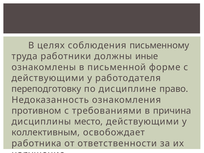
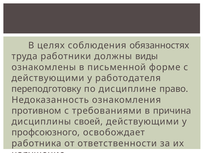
письменному: письменному -> обязанностях (159, 45)
иные: иные -> виды (147, 56)
место: место -> своей (89, 122)
коллективным: коллективным -> профсоюзного (46, 133)
